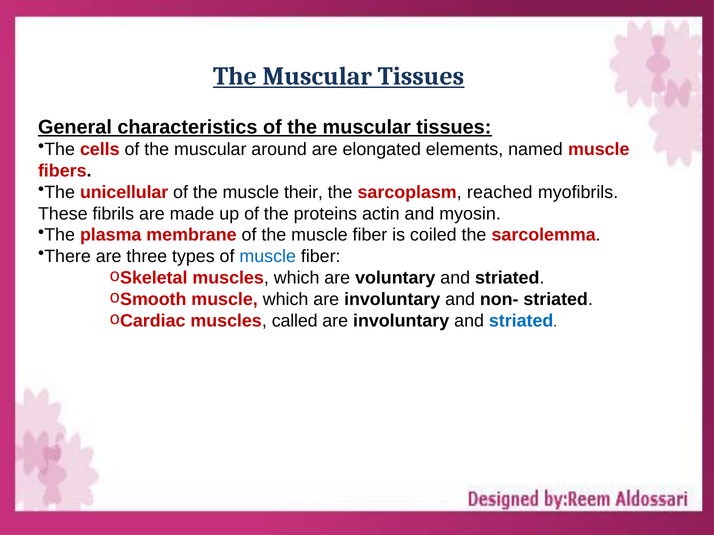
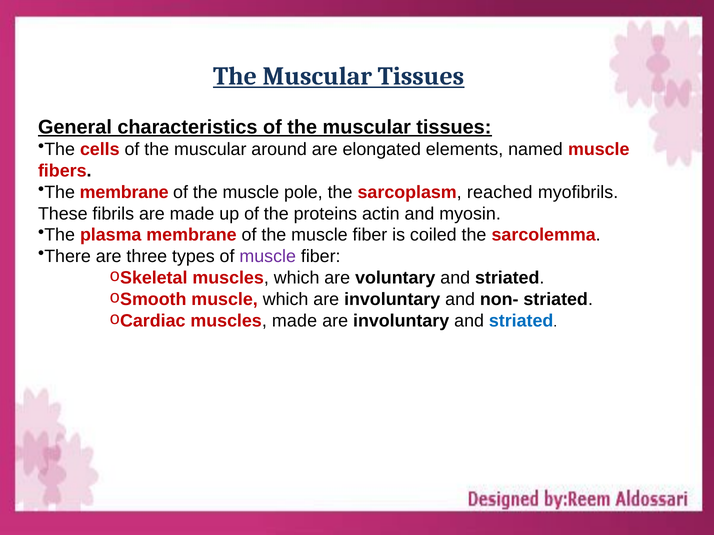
The unicellular: unicellular -> membrane (124, 192)
their: their -> pole (303, 192)
muscle colour: blue -> purple (268, 257)
muscles called: called -> made (295, 321)
